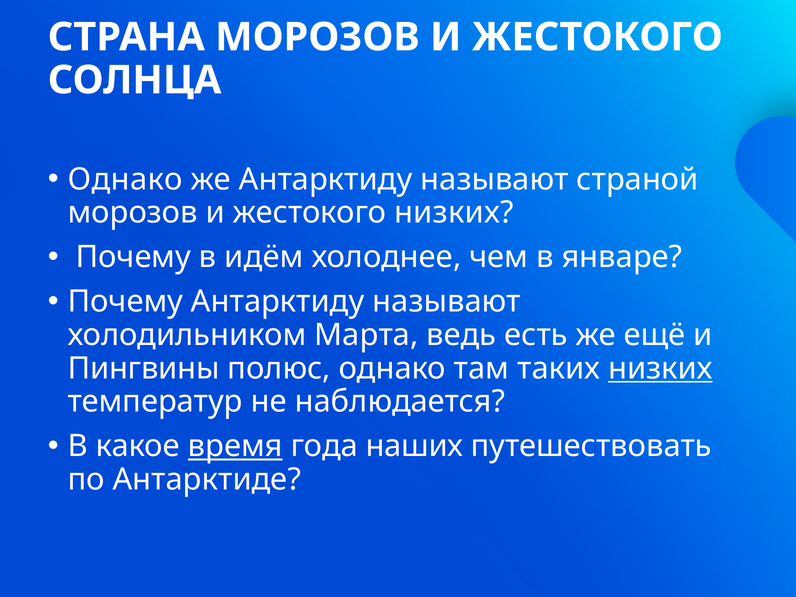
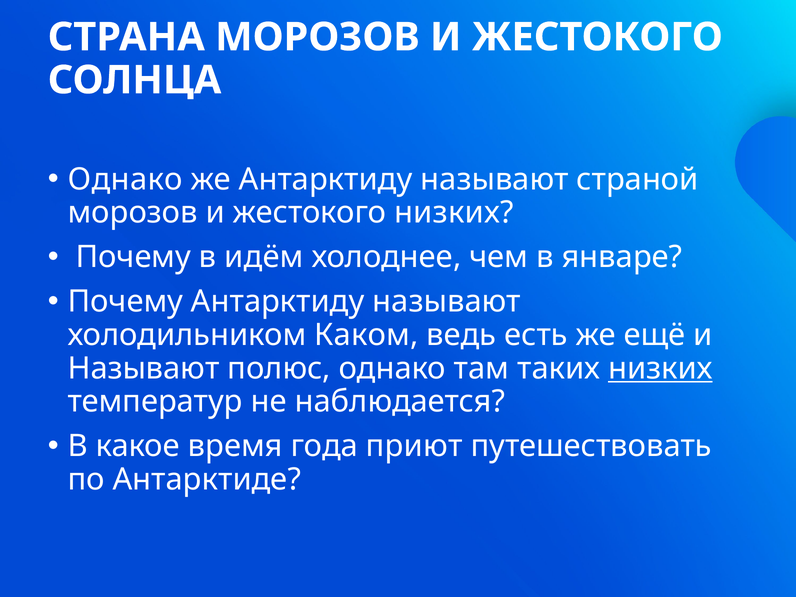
Марта: Марта -> Каком (366, 335)
Пингвины: Пингвины -> Называют (144, 368)
время underline: present -> none (235, 446)
наших: наших -> приют (414, 446)
